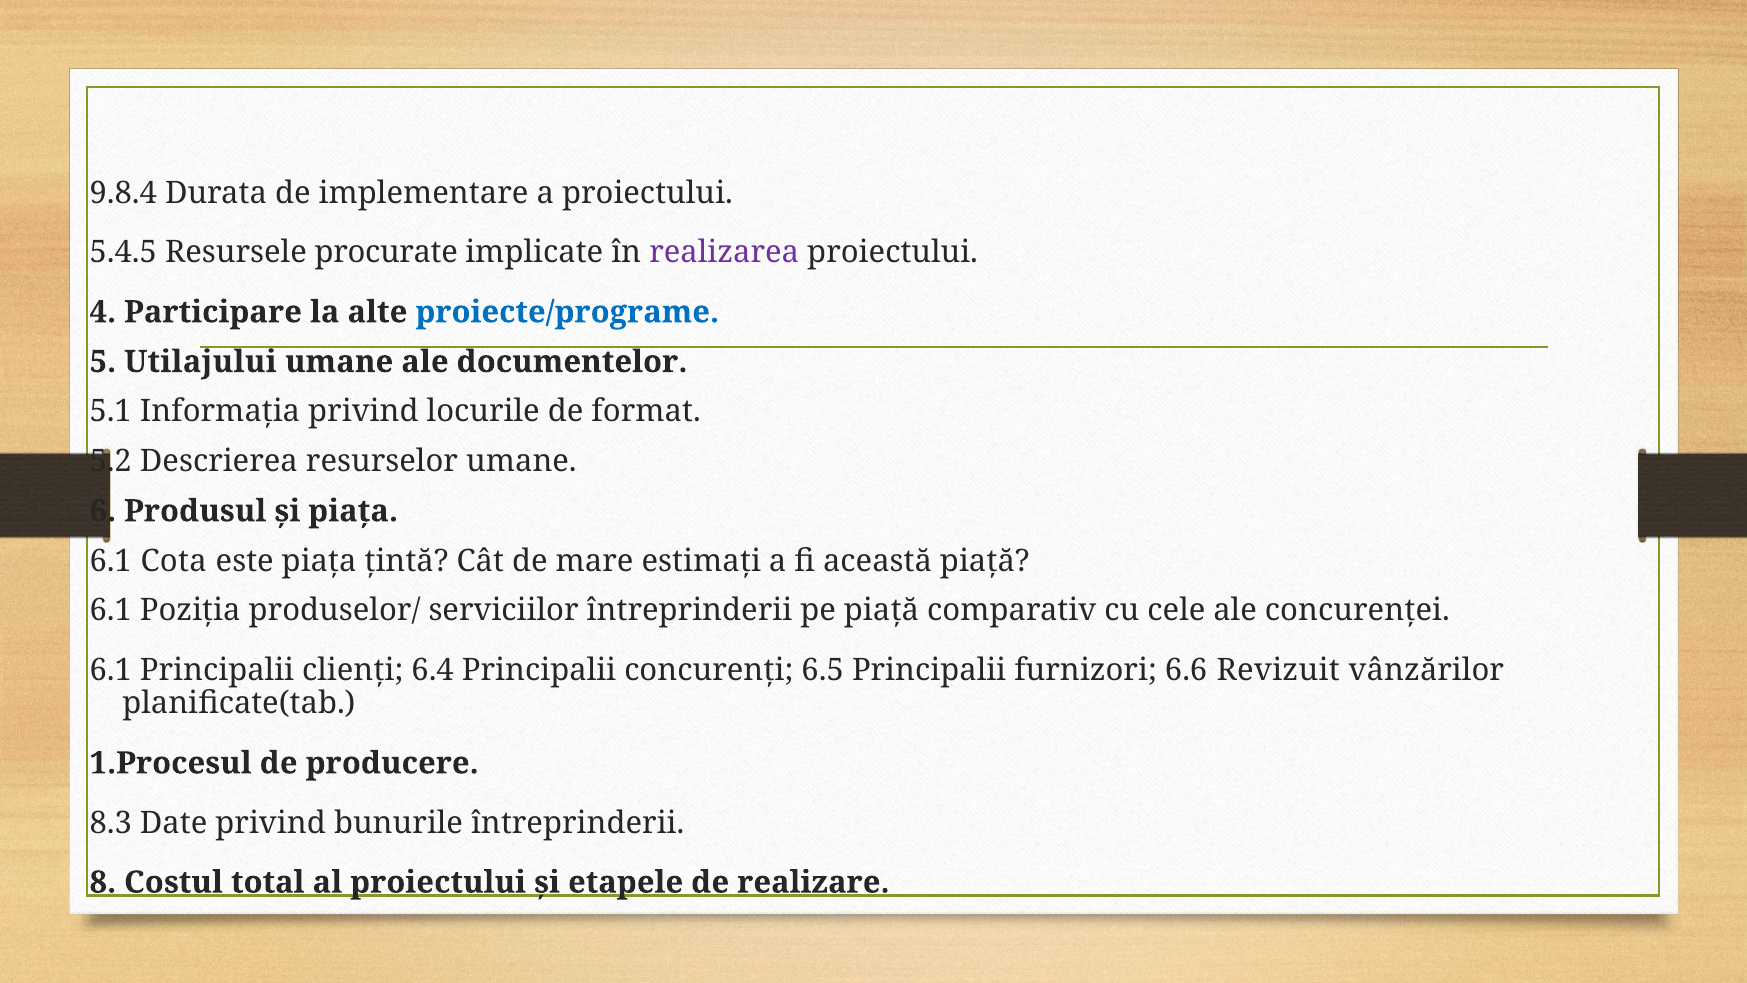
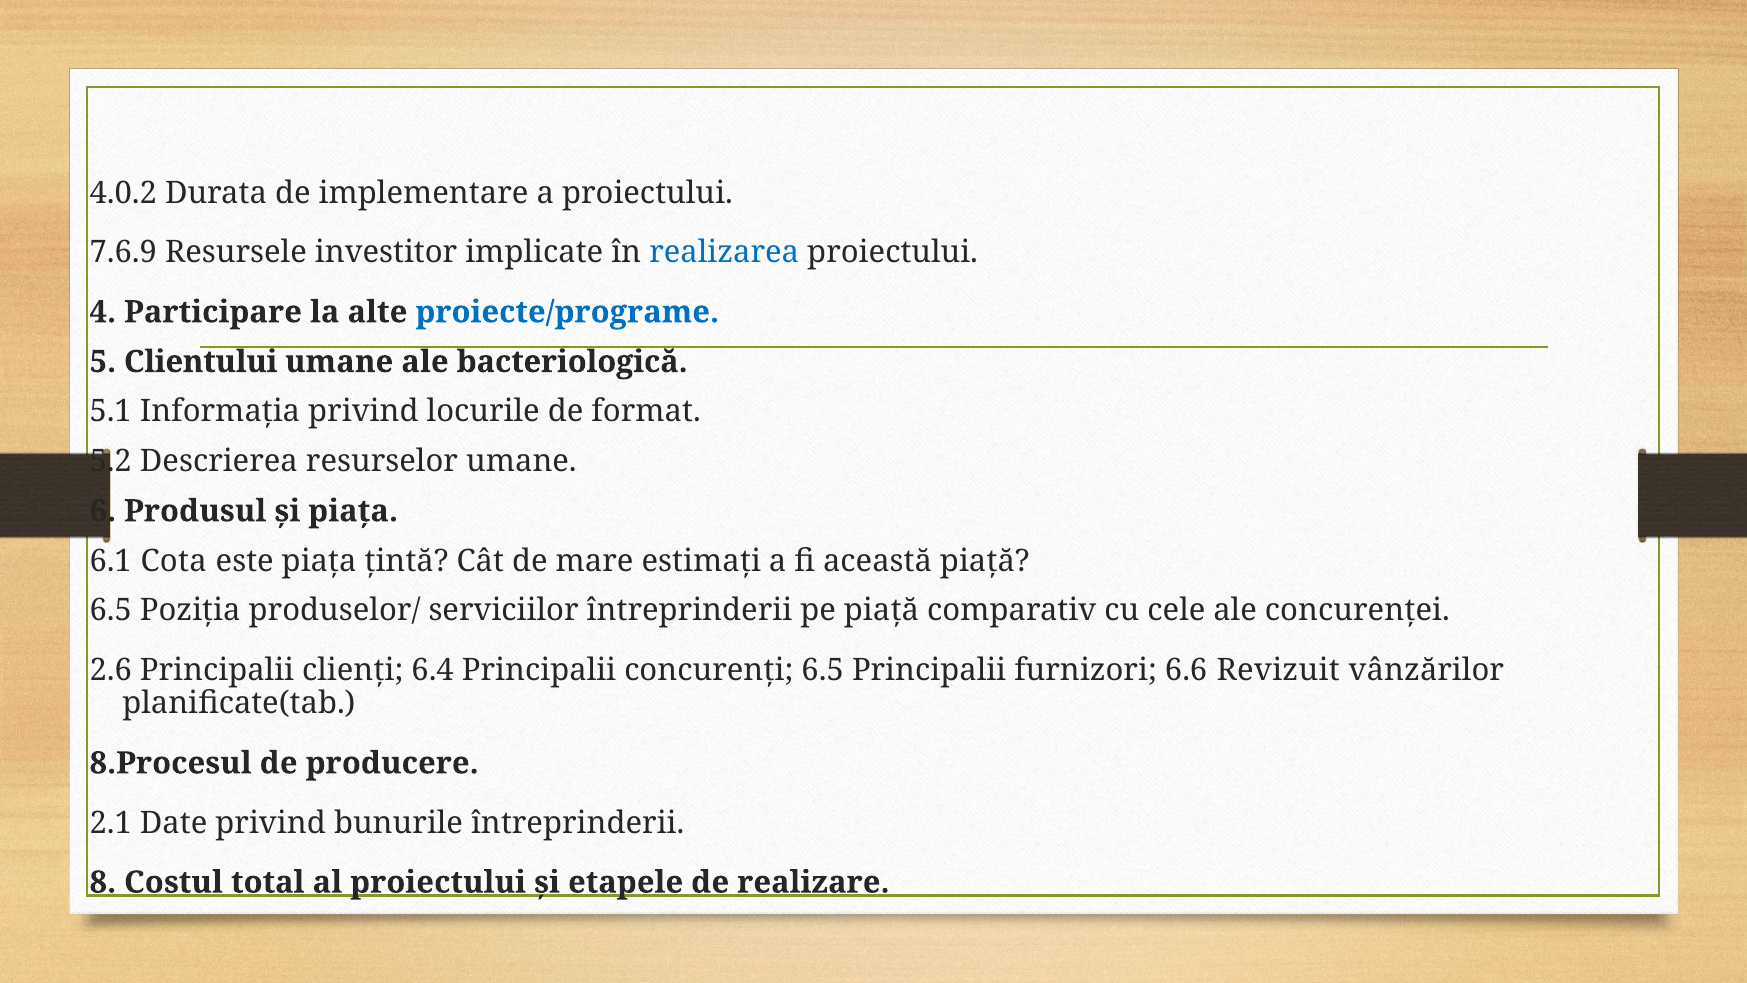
9.8.4: 9.8.4 -> 4.0.2 (123, 193)
5.4.5: 5.4.5 -> 7.6.9 (123, 252)
procurate: procurate -> investitor (386, 252)
realizarea colour: purple -> blue (724, 252)
Utilajului: Utilajului -> Clientului (201, 362)
documentelor: documentelor -> bacteriologică (572, 362)
6.1: 6.1 -> 6.5 (111, 610)
6.1: 6.1 -> 2.6 (111, 670)
1.Procesul: 1.Procesul -> 8.Procesul (171, 763)
8.3: 8.3 -> 2.1 (111, 823)
